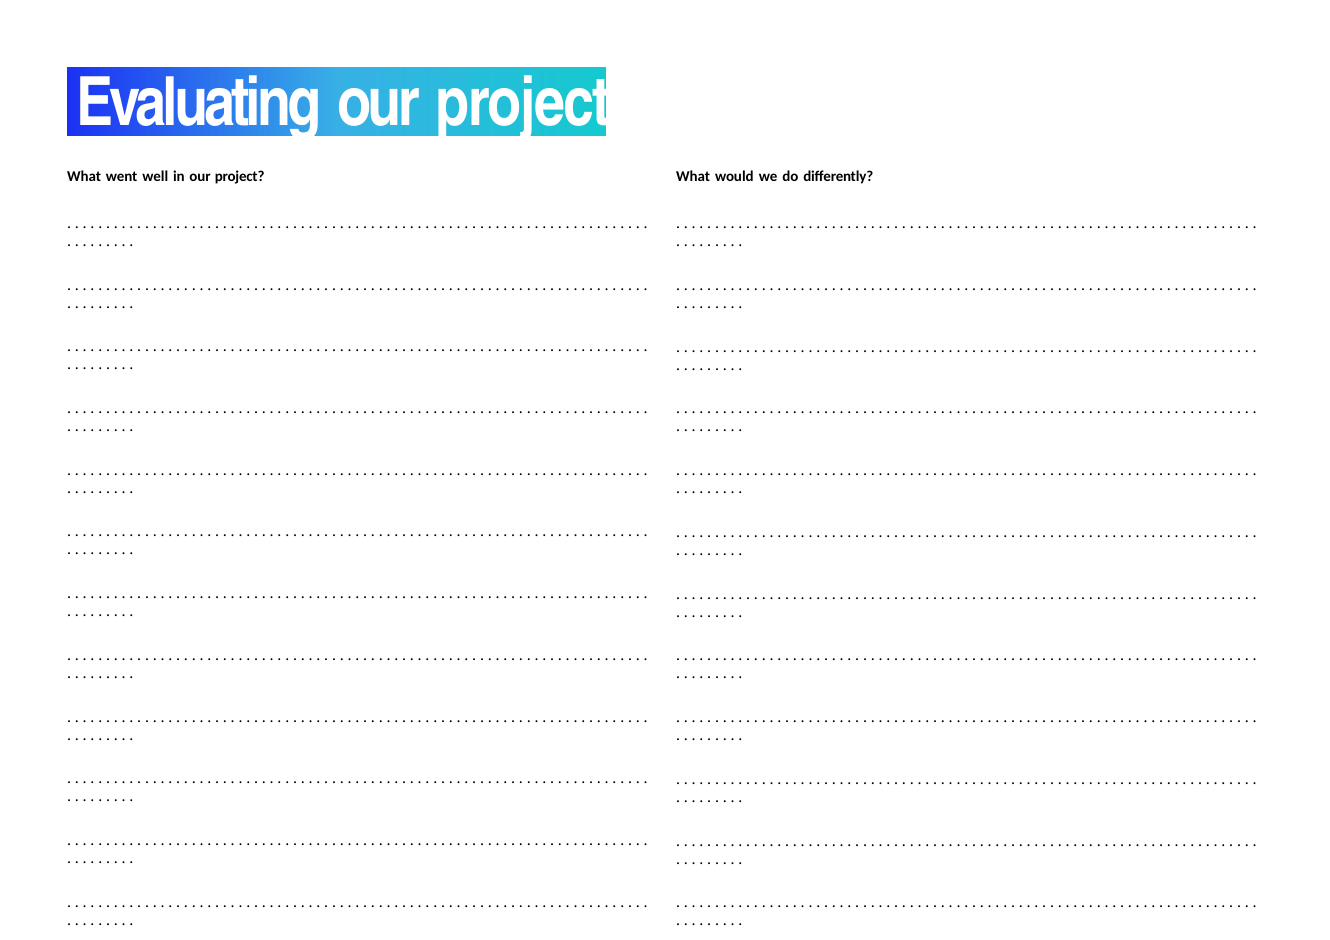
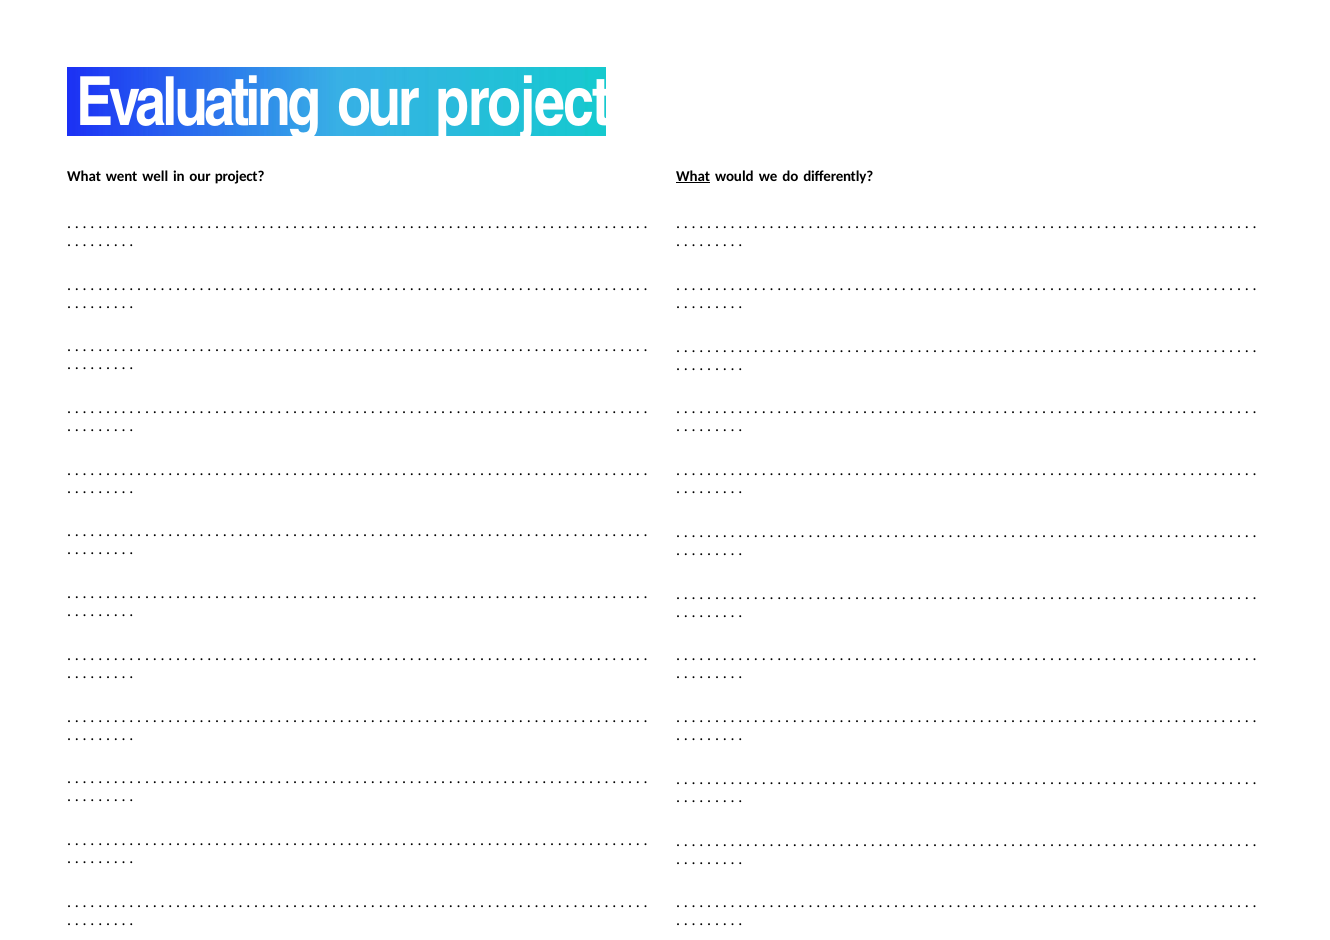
What underline: none -> present (693, 177)
